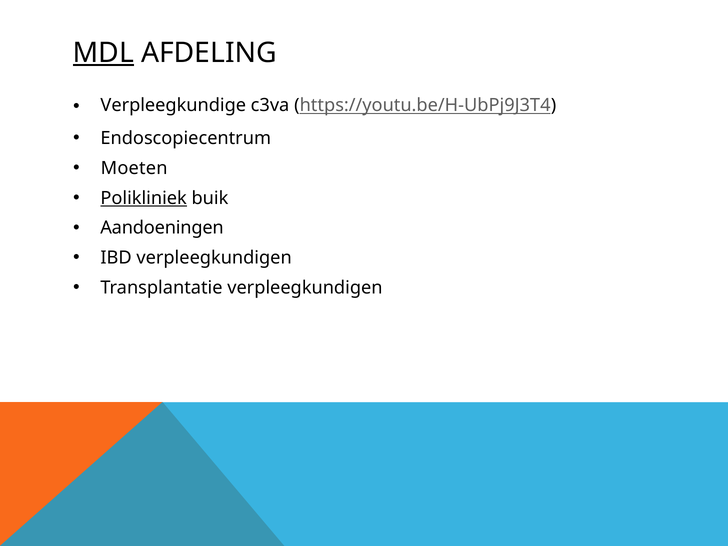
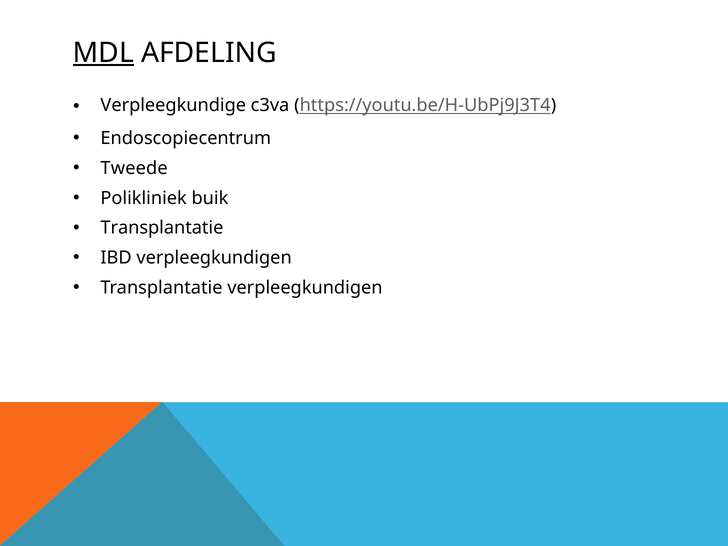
Moeten: Moeten -> Tweede (134, 168)
Polikliniek underline: present -> none (144, 198)
Aandoeningen: Aandoeningen -> Transplantatie (162, 228)
